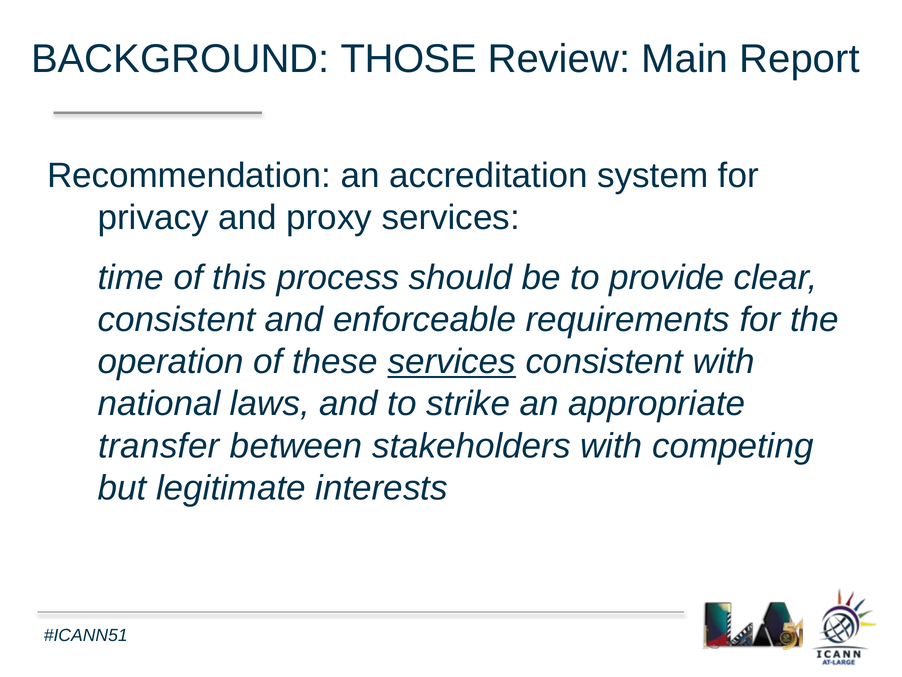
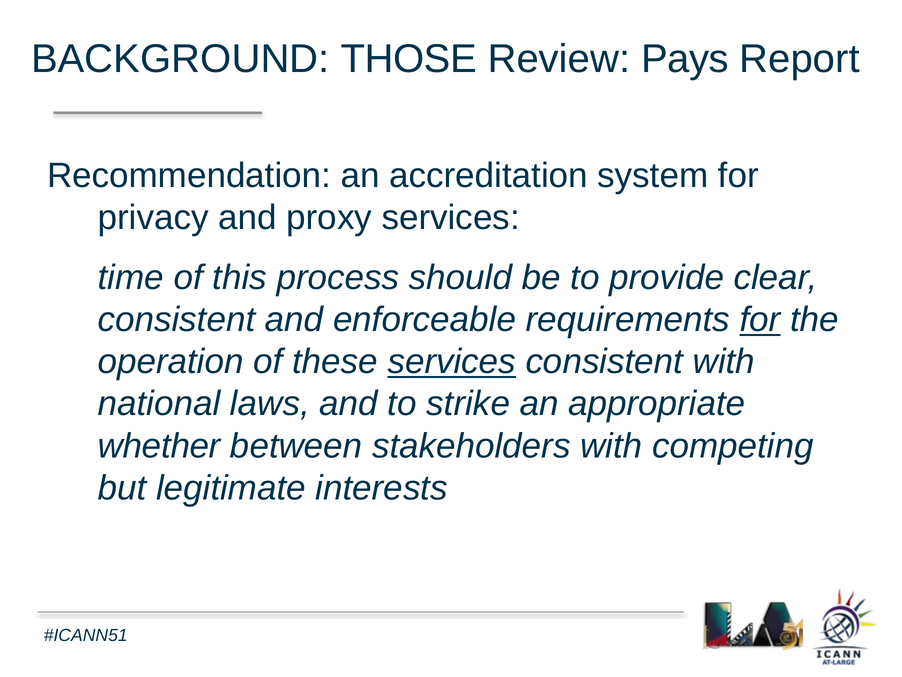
Main: Main -> Pays (685, 59)
for underline: none -> present (760, 320)
transfer: transfer -> whether (159, 446)
